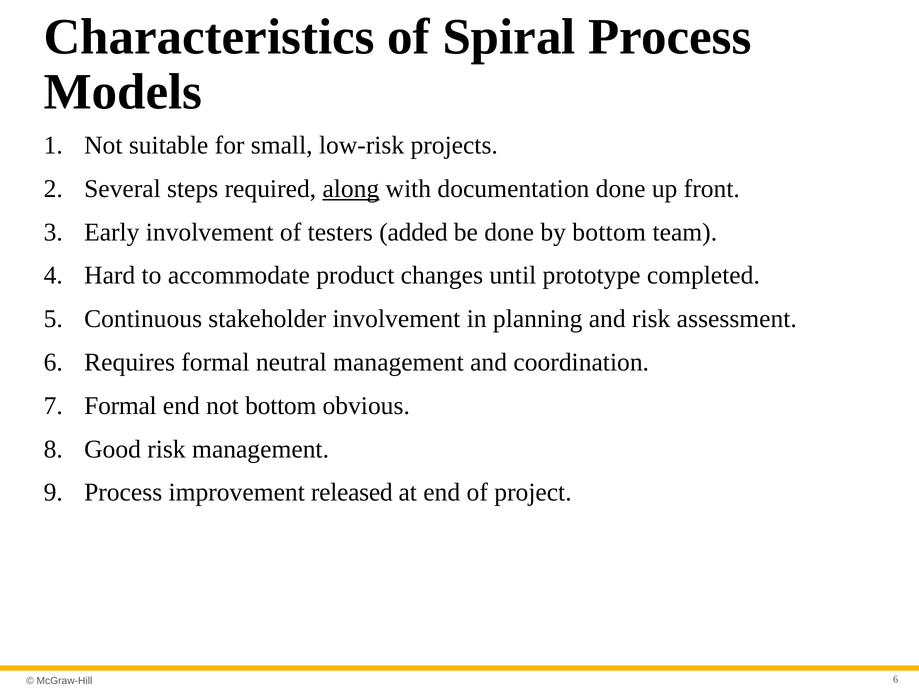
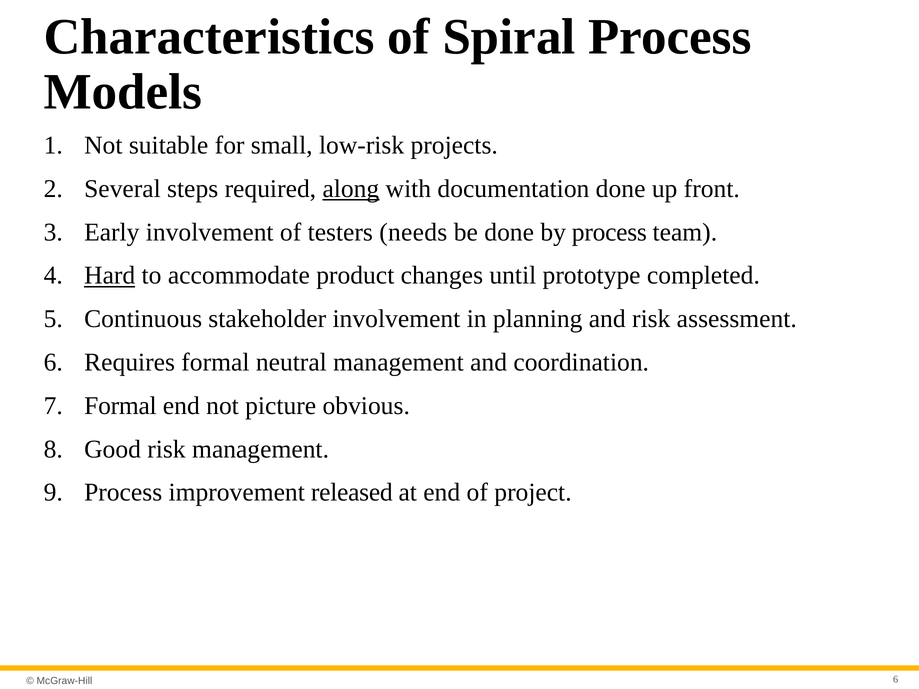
added: added -> needs (413, 232)
by bottom: bottom -> process (609, 232)
Hard underline: none -> present (110, 276)
not bottom: bottom -> picture (281, 406)
